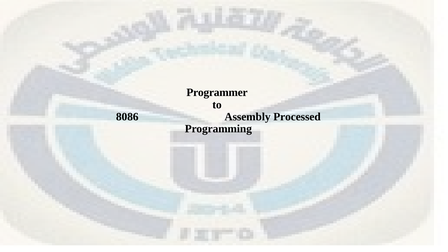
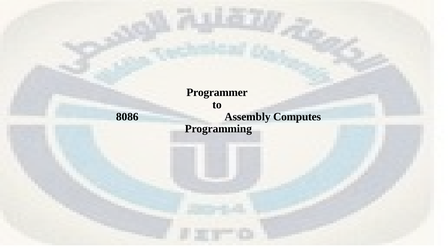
Processed: Processed -> Computes (297, 117)
